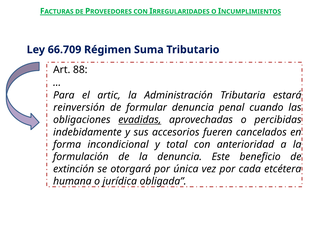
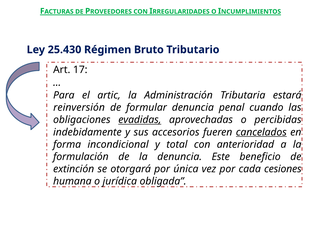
66.709: 66.709 -> 25.430 (65, 50)
Suma: Suma -> Bruto (149, 50)
88: 88 -> 17 (80, 70)
cancelados underline: none -> present (261, 132)
etcétera: etcétera -> cesiones (283, 169)
